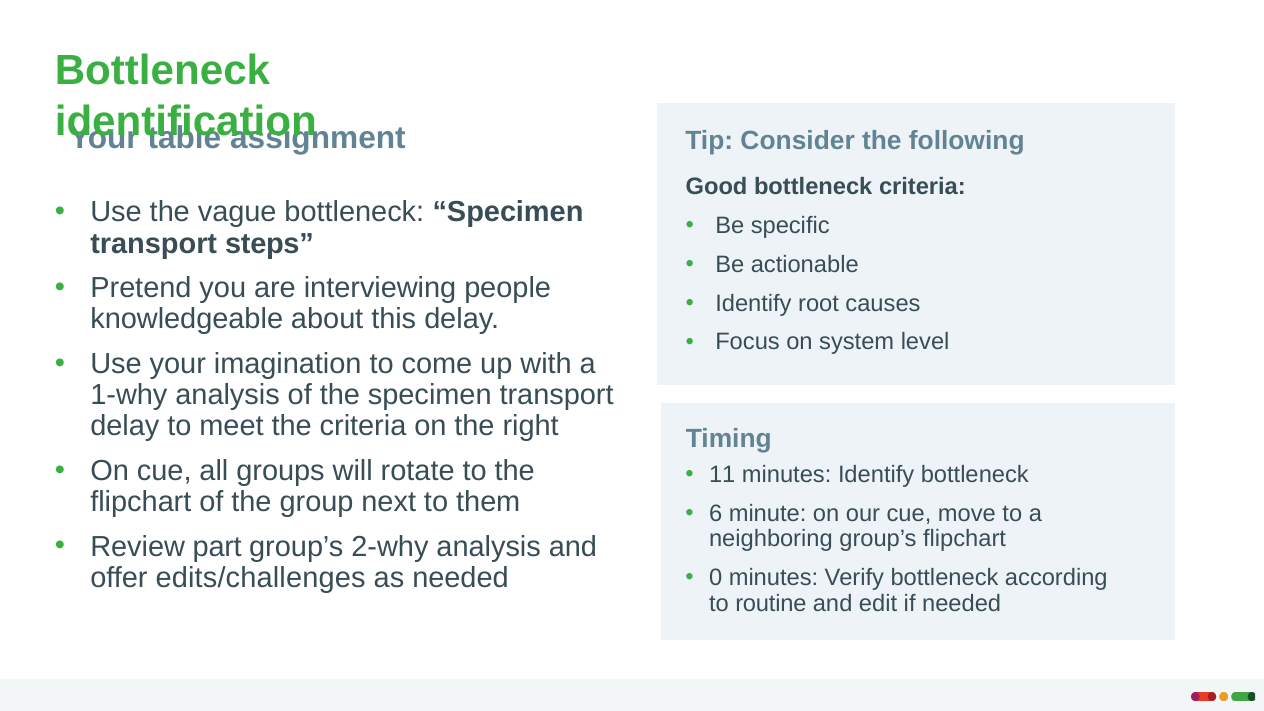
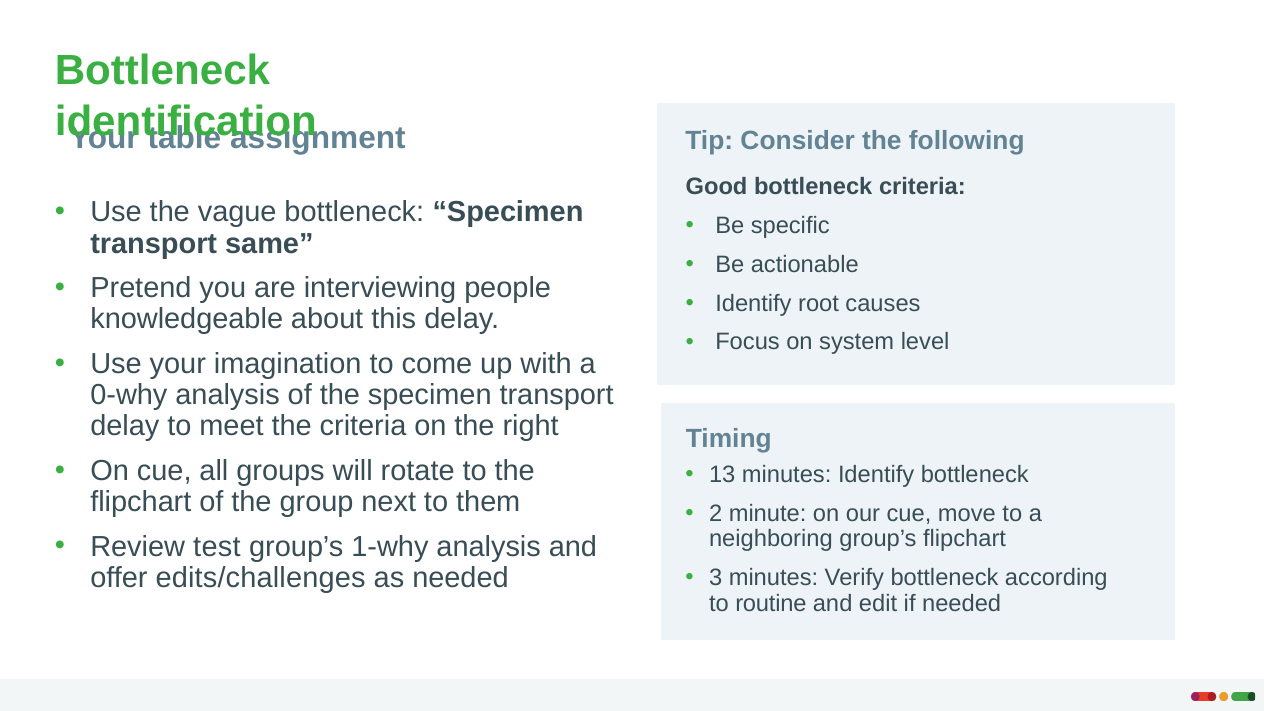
steps: steps -> same (269, 244)
1-why: 1-why -> 0-why (129, 395)
11: 11 -> 13 (722, 475)
6: 6 -> 2 (716, 513)
part: part -> test (217, 547)
2-why: 2-why -> 1-why (390, 547)
0: 0 -> 3 (716, 578)
